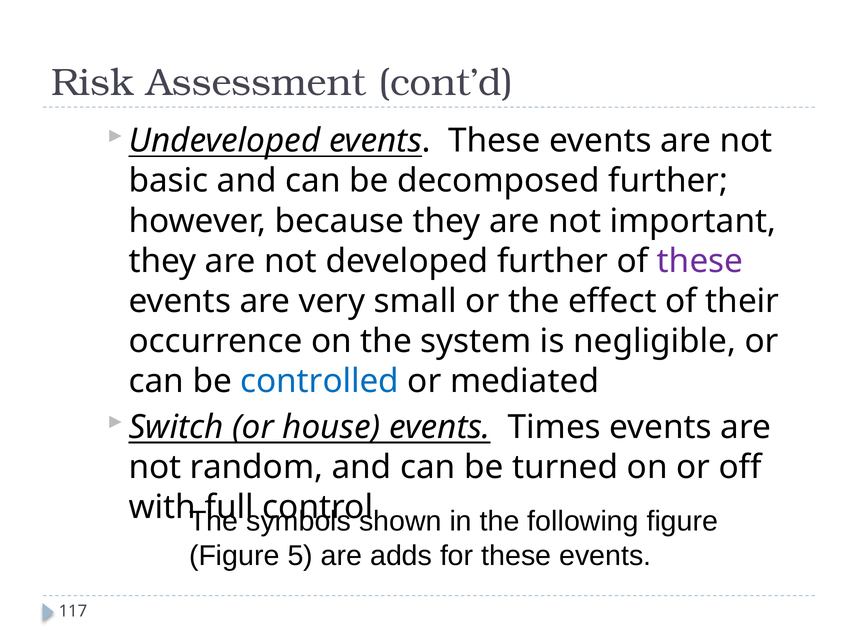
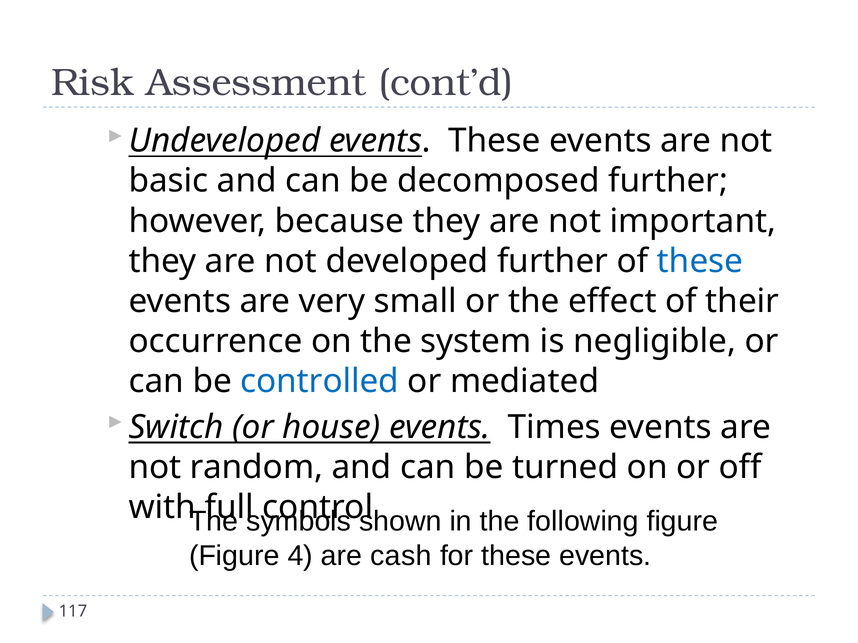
these colour: purple -> blue (700, 261)
5: 5 -> 4 (300, 556)
adds: adds -> cash (401, 556)
